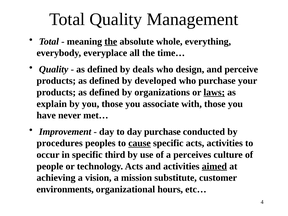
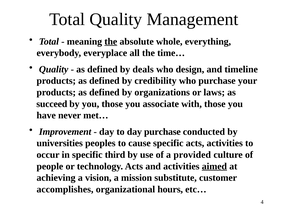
perceive: perceive -> timeline (241, 69)
developed: developed -> credibility (156, 81)
laws underline: present -> none (214, 92)
explain: explain -> succeed (52, 104)
procedures: procedures -> universities (60, 143)
cause underline: present -> none (140, 143)
perceives: perceives -> provided (192, 155)
environments: environments -> accomplishes (65, 189)
